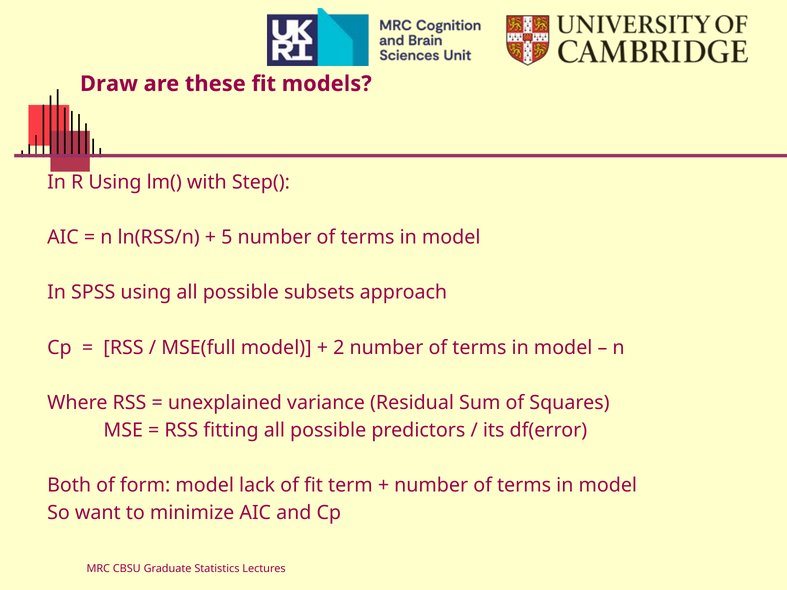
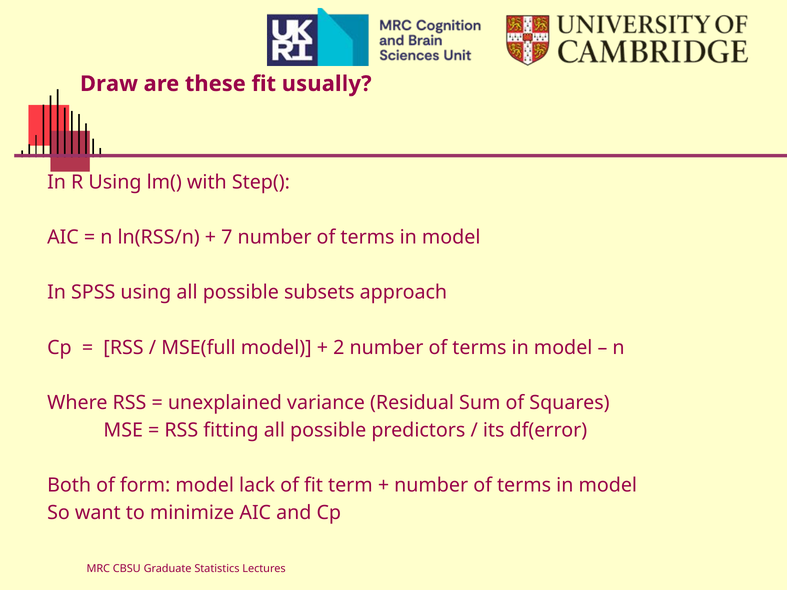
models: models -> usually (327, 84)
5: 5 -> 7 (227, 237)
